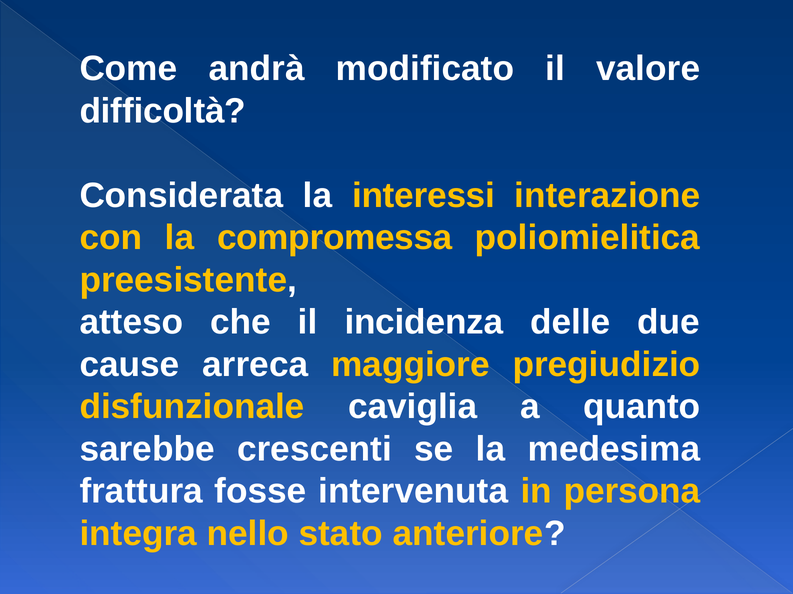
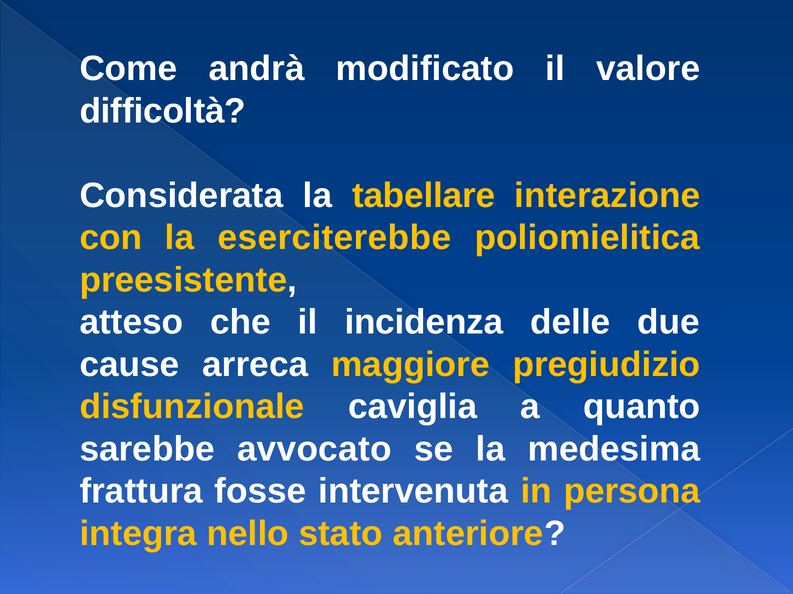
interessi: interessi -> tabellare (424, 196)
compromessa: compromessa -> eserciterebbe (334, 238)
crescenti: crescenti -> avvocato (314, 450)
